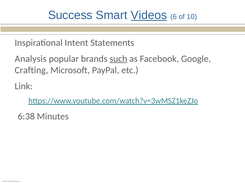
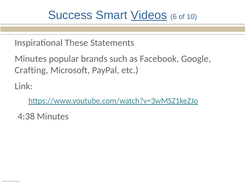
Intent: Intent -> These (76, 43)
Analysis: Analysis -> Minutes (31, 59)
such underline: present -> none (118, 59)
6:38: 6:38 -> 4:38 (26, 117)
